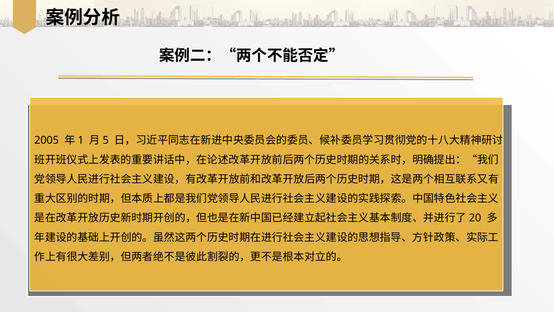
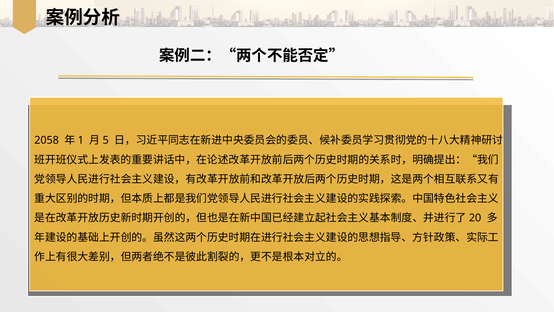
2005: 2005 -> 2058 (47, 140)
